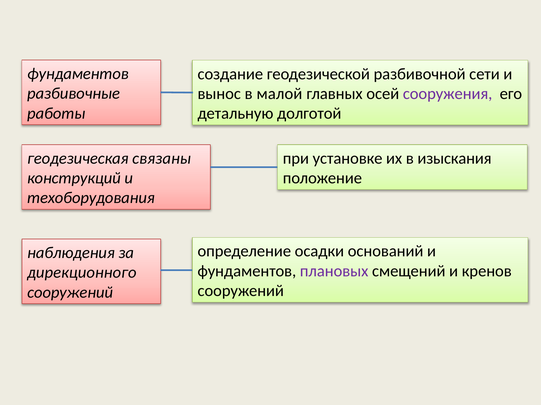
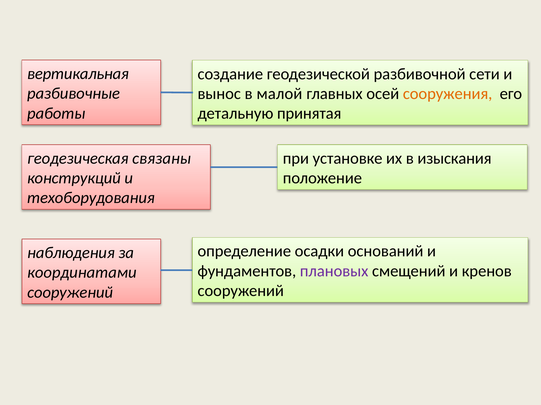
фундаментов: фундаментов -> вертикальная (78, 74)
сооружения colour: purple -> orange (448, 94)
долготой: долготой -> принятая (309, 114)
дирекционного: дирекционного -> координатами (82, 273)
